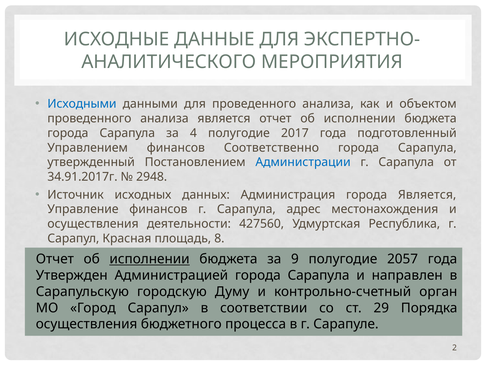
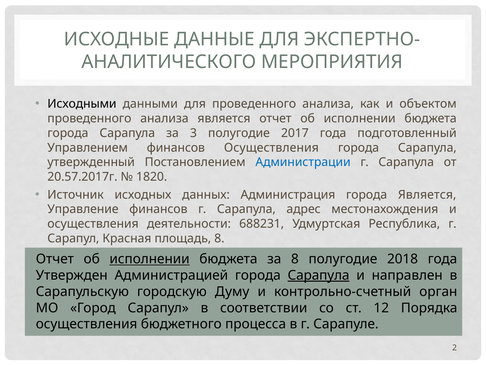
Исходными colour: blue -> black (82, 104)
4: 4 -> 3 (193, 133)
финансов Соответственно: Соответственно -> Осуществления (271, 147)
34.91.2017г: 34.91.2017г -> 20.57.2017г (82, 177)
2948: 2948 -> 1820 (152, 177)
427560: 427560 -> 688231 (262, 224)
за 9: 9 -> 8 (295, 259)
2057: 2057 -> 2018 (403, 259)
Сарапула underline: none -> present (319, 275)
29: 29 -> 12 (381, 307)
